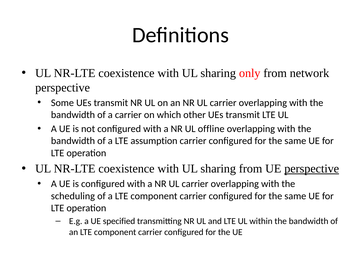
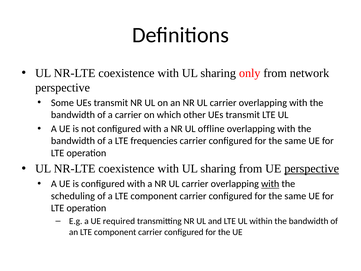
assumption: assumption -> frequencies (154, 141)
with underline: none -> present (270, 184)
specified: specified -> required (119, 221)
